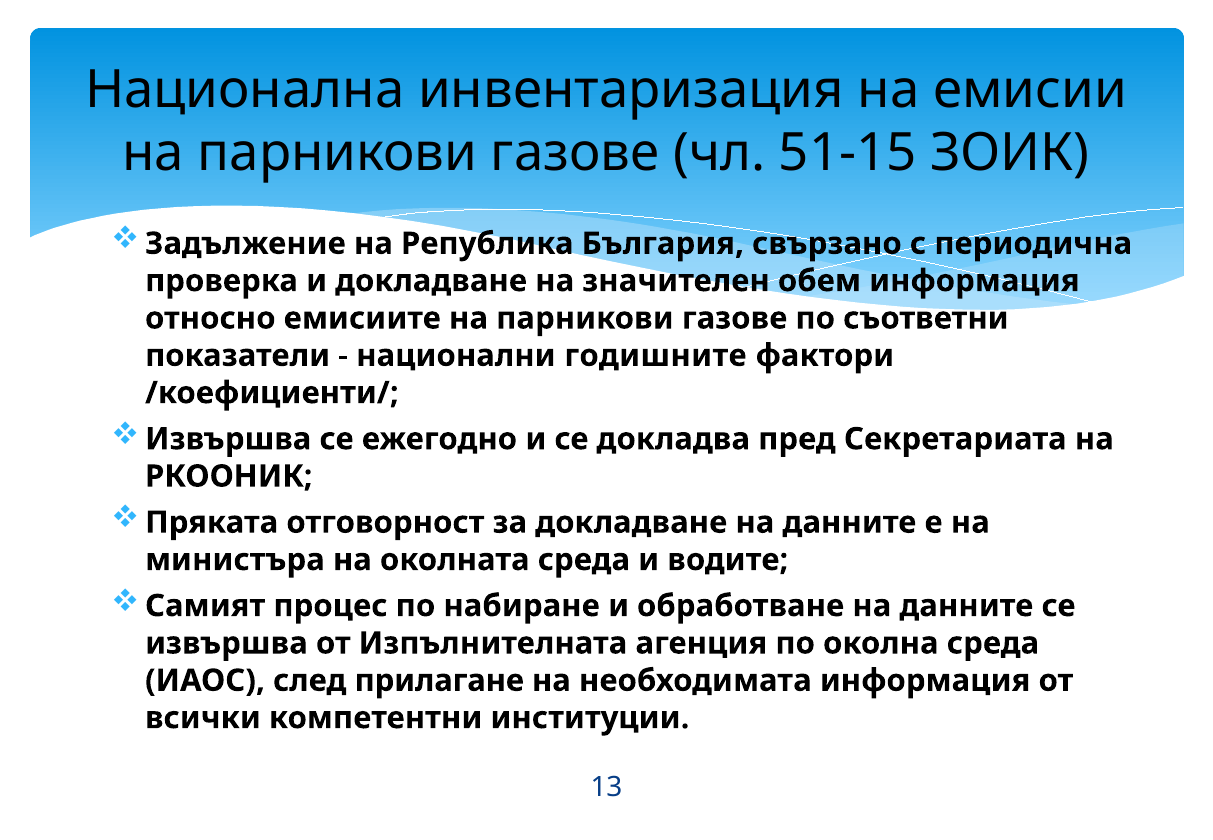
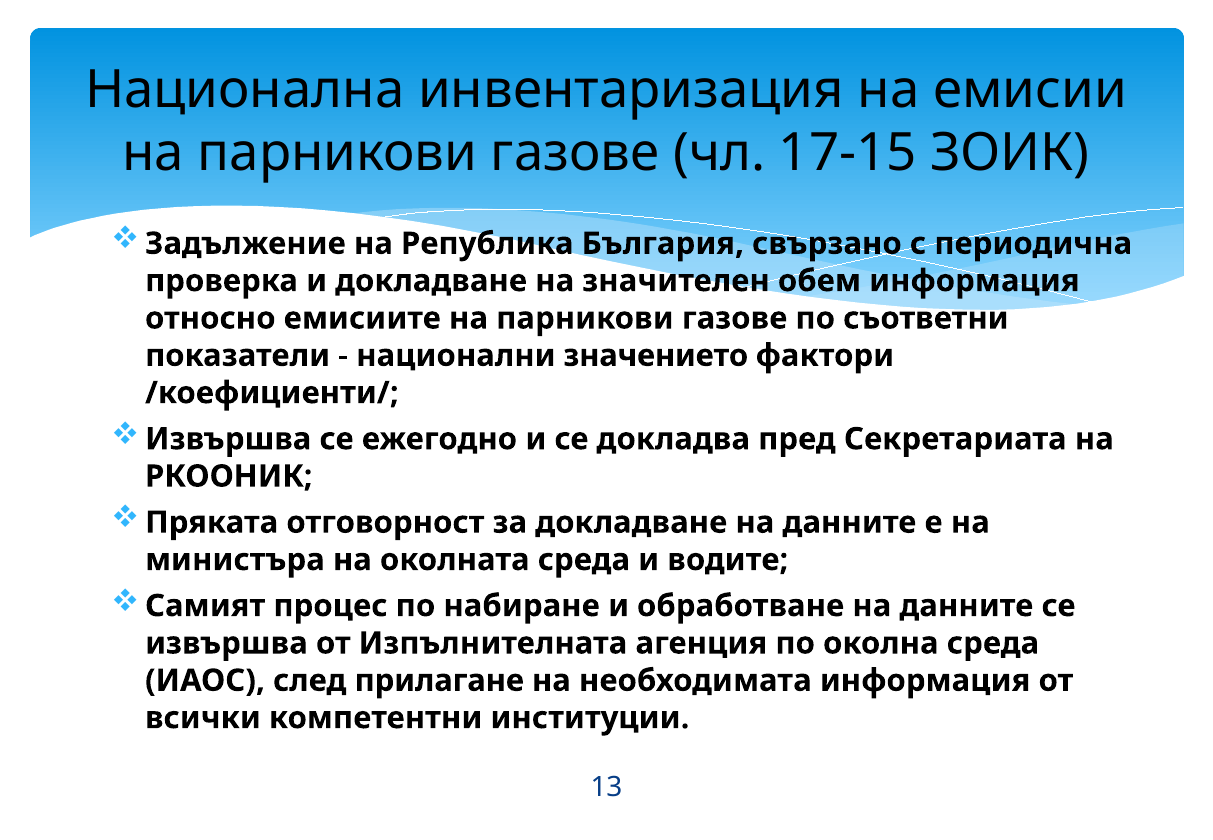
51-15: 51-15 -> 17-15 (848, 154)
годишните: годишните -> значението (656, 356)
